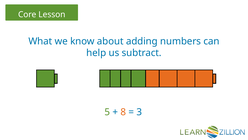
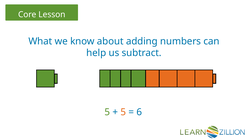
8: 8 -> 5 (123, 112)
3: 3 -> 6 (139, 112)
